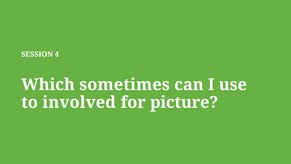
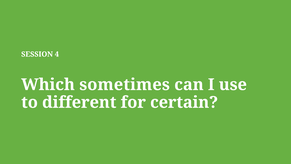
involved: involved -> different (79, 102)
picture: picture -> certain (184, 102)
